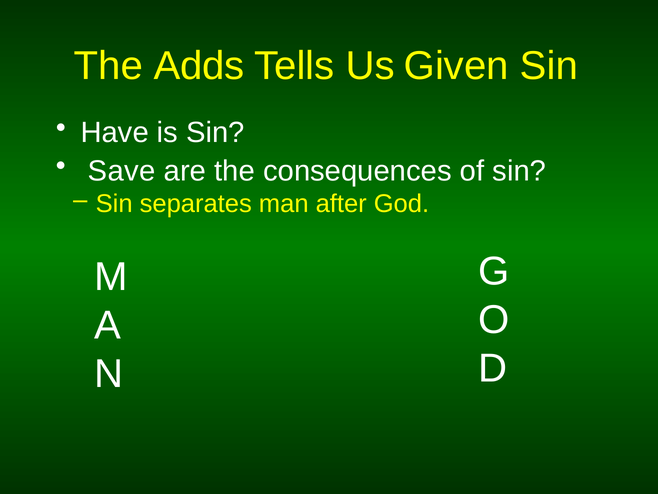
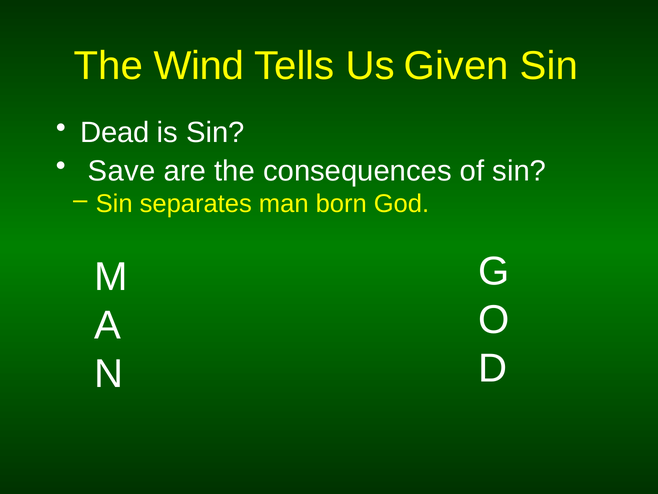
Adds: Adds -> Wind (199, 66)
Have: Have -> Dead (115, 133)
after: after -> born (341, 204)
